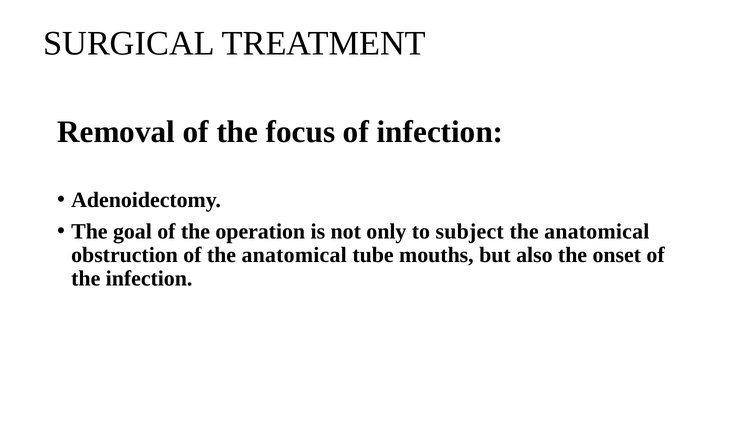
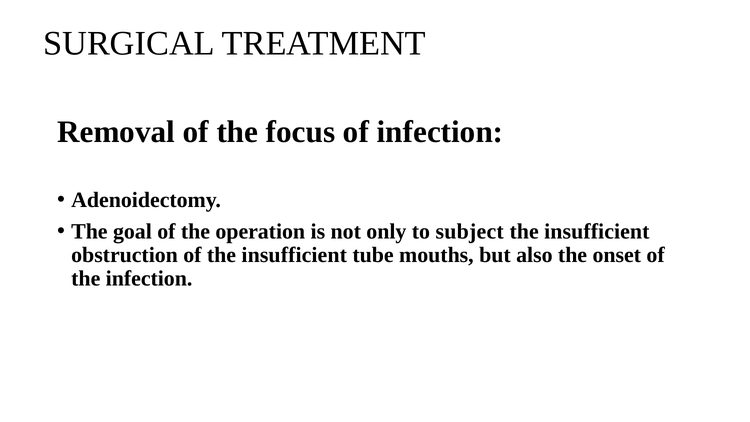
anatomical: anatomical -> insufficient (597, 231)
of the anatomical: anatomical -> insufficient (294, 255)
